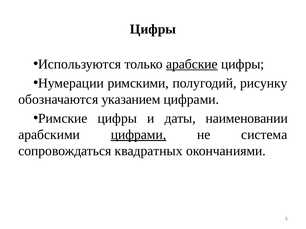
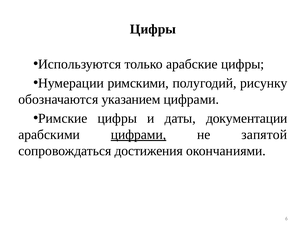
арабские underline: present -> none (192, 64)
наименовании: наименовании -> документации (247, 119)
система: система -> запятой (264, 135)
квадратных: квадратных -> достижения (149, 151)
